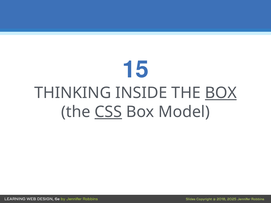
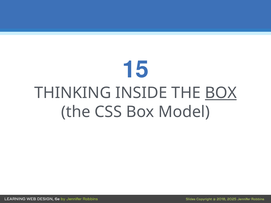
CSS underline: present -> none (108, 112)
